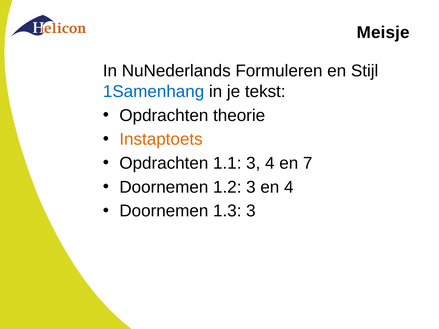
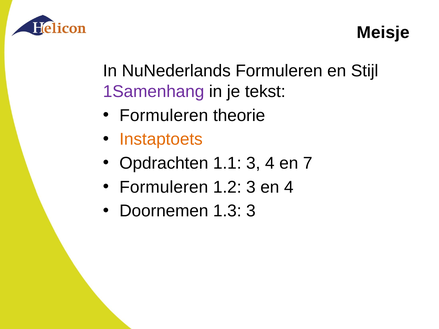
1Samenhang colour: blue -> purple (154, 92)
Opdrachten: Opdrachten -> Formuleren (164, 116)
Doornemen: Doornemen -> Formuleren (164, 187)
